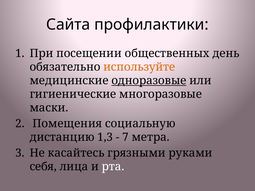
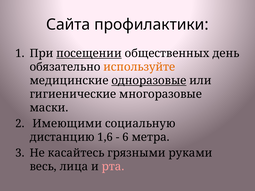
посещении underline: none -> present (89, 53)
Помещения: Помещения -> Имеющими (67, 124)
1,3: 1,3 -> 1,6 (105, 137)
7: 7 -> 6 (125, 137)
себя: себя -> весь (43, 167)
рта colour: white -> pink (113, 167)
